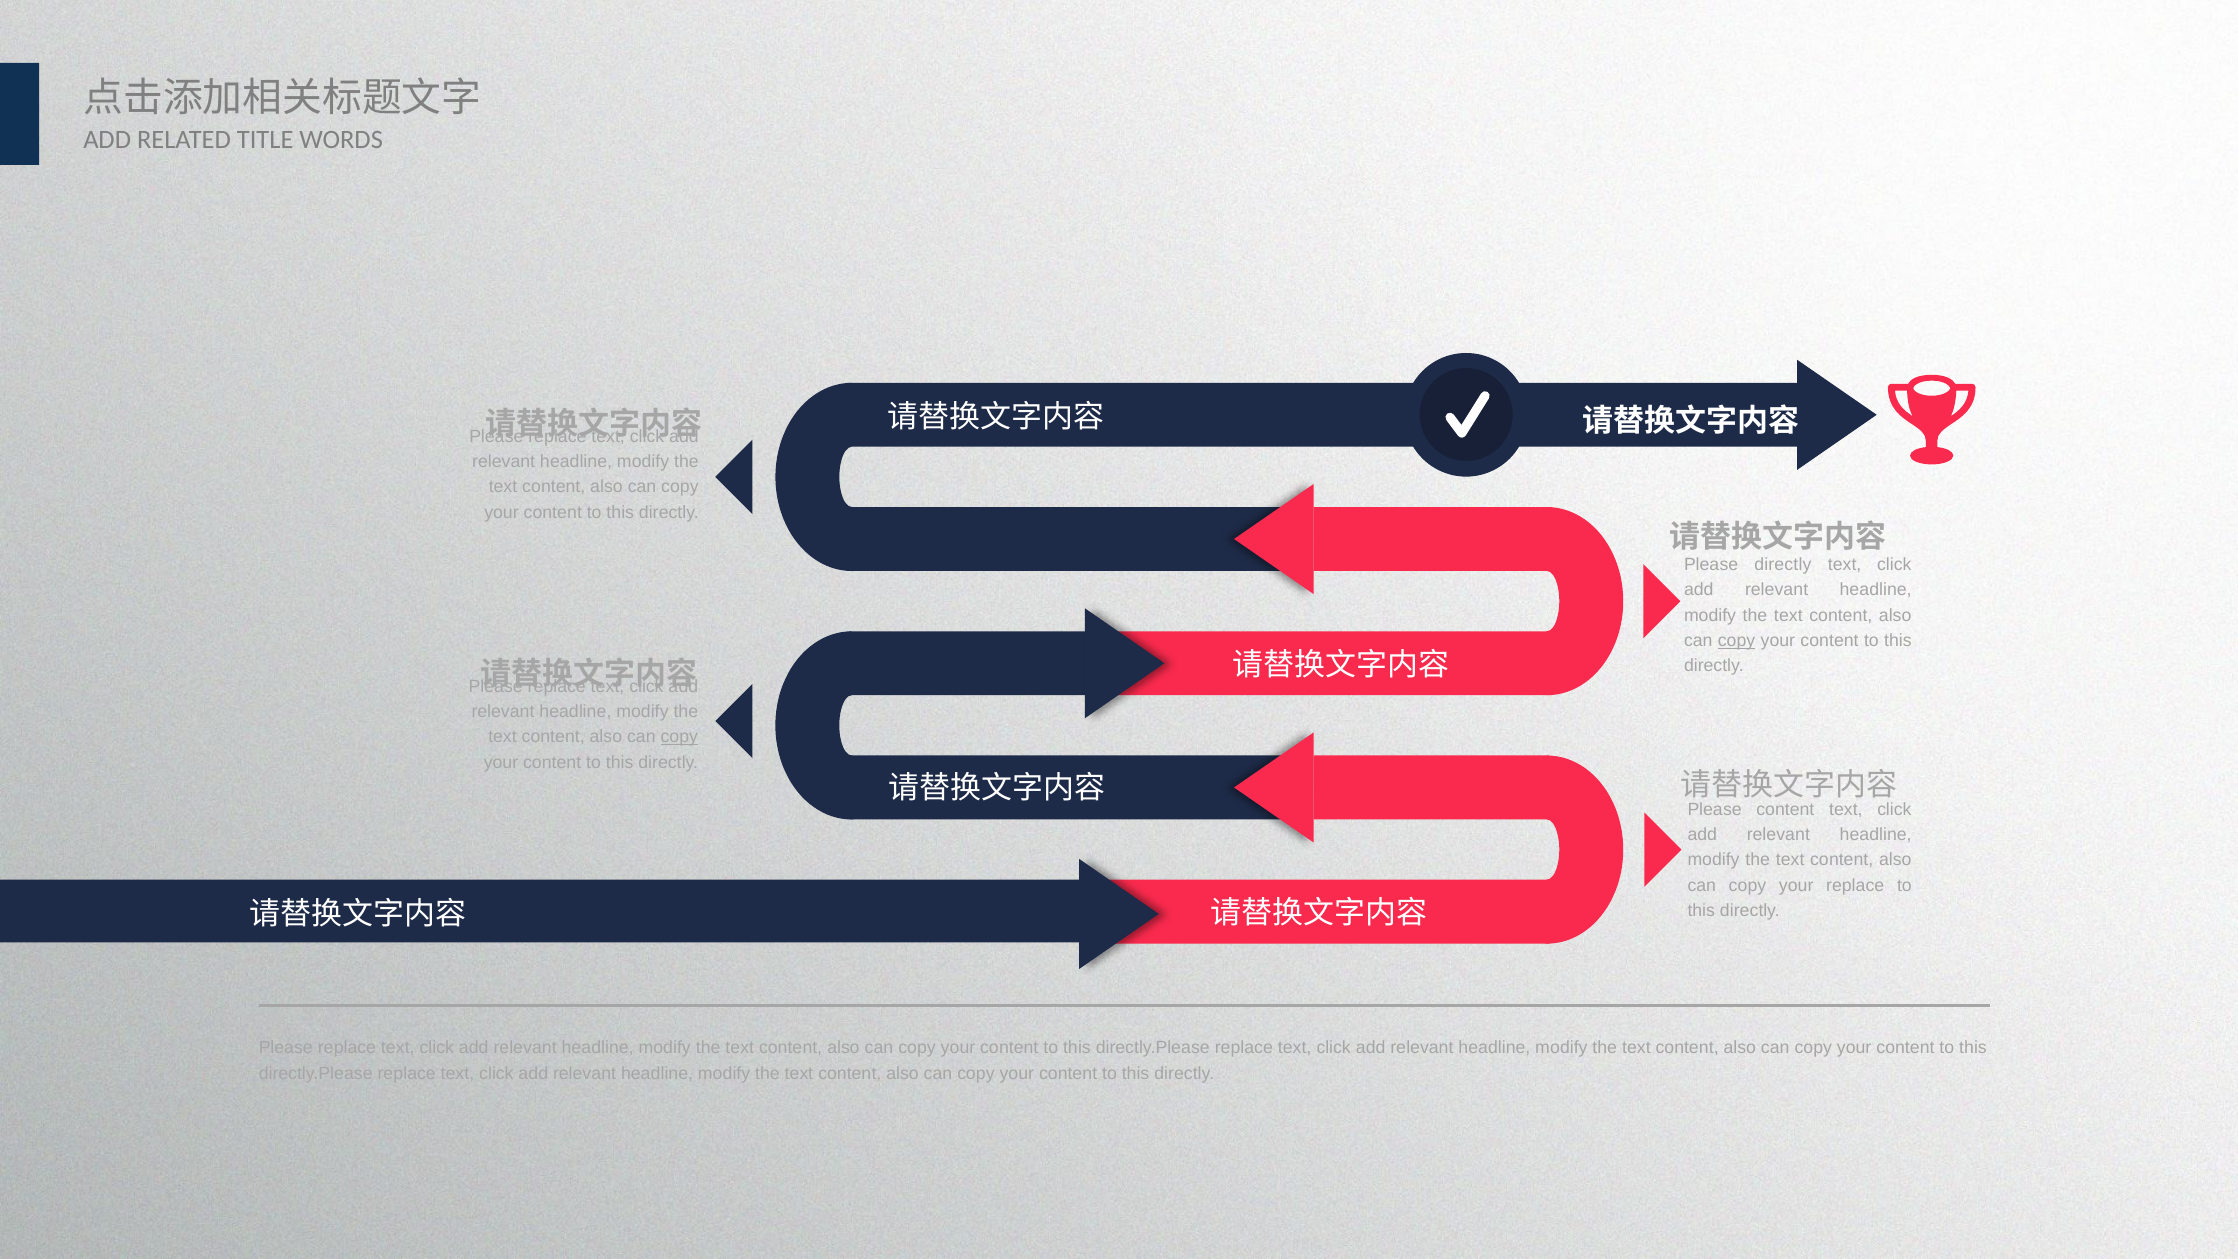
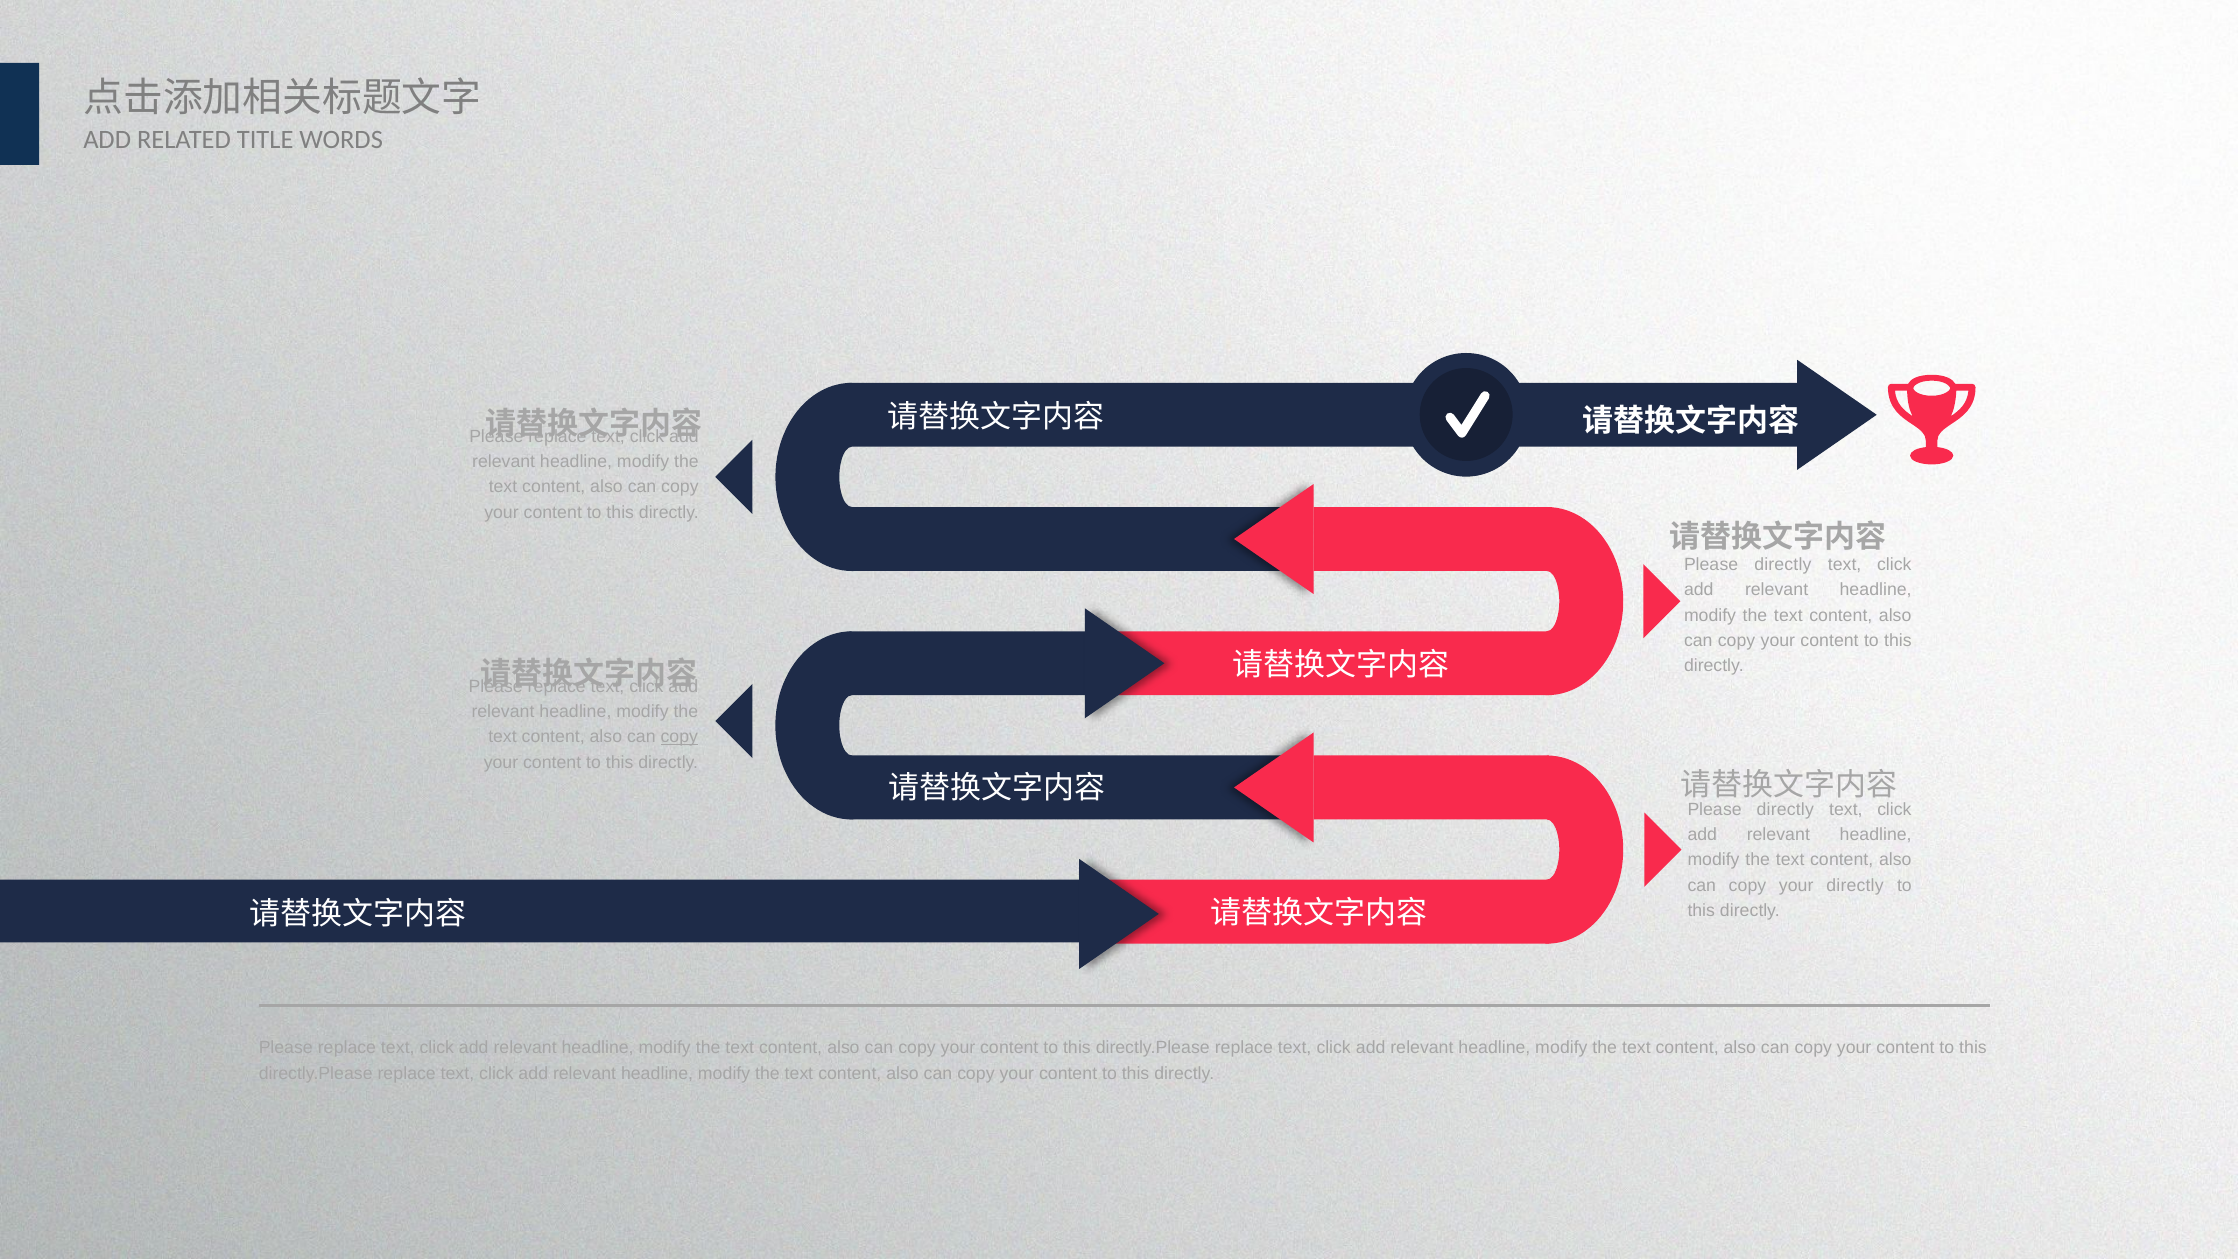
copy underline: present -> none (1737, 641)
content: content -> directly (1785, 809)
your replace: replace -> directly (1855, 885)
